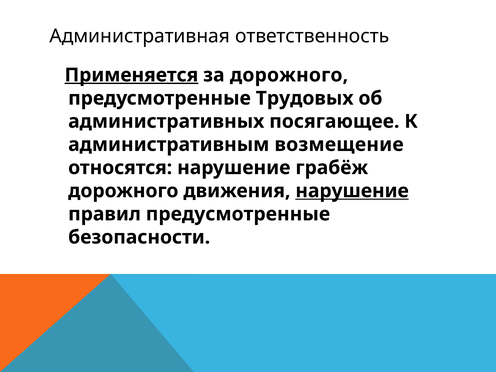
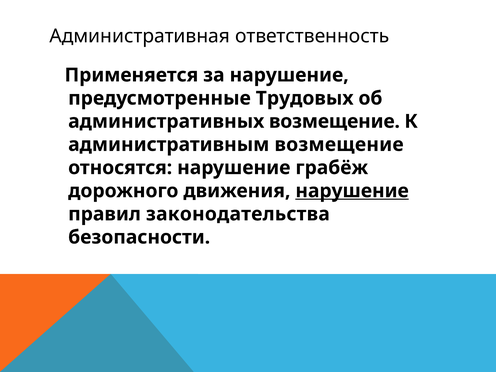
Применяется underline: present -> none (131, 75)
за дорожного: дорожного -> нарушение (289, 75)
административных посягающее: посягающее -> возмещение (334, 121)
правил предусмотренные: предусмотренные -> законодательства (238, 214)
